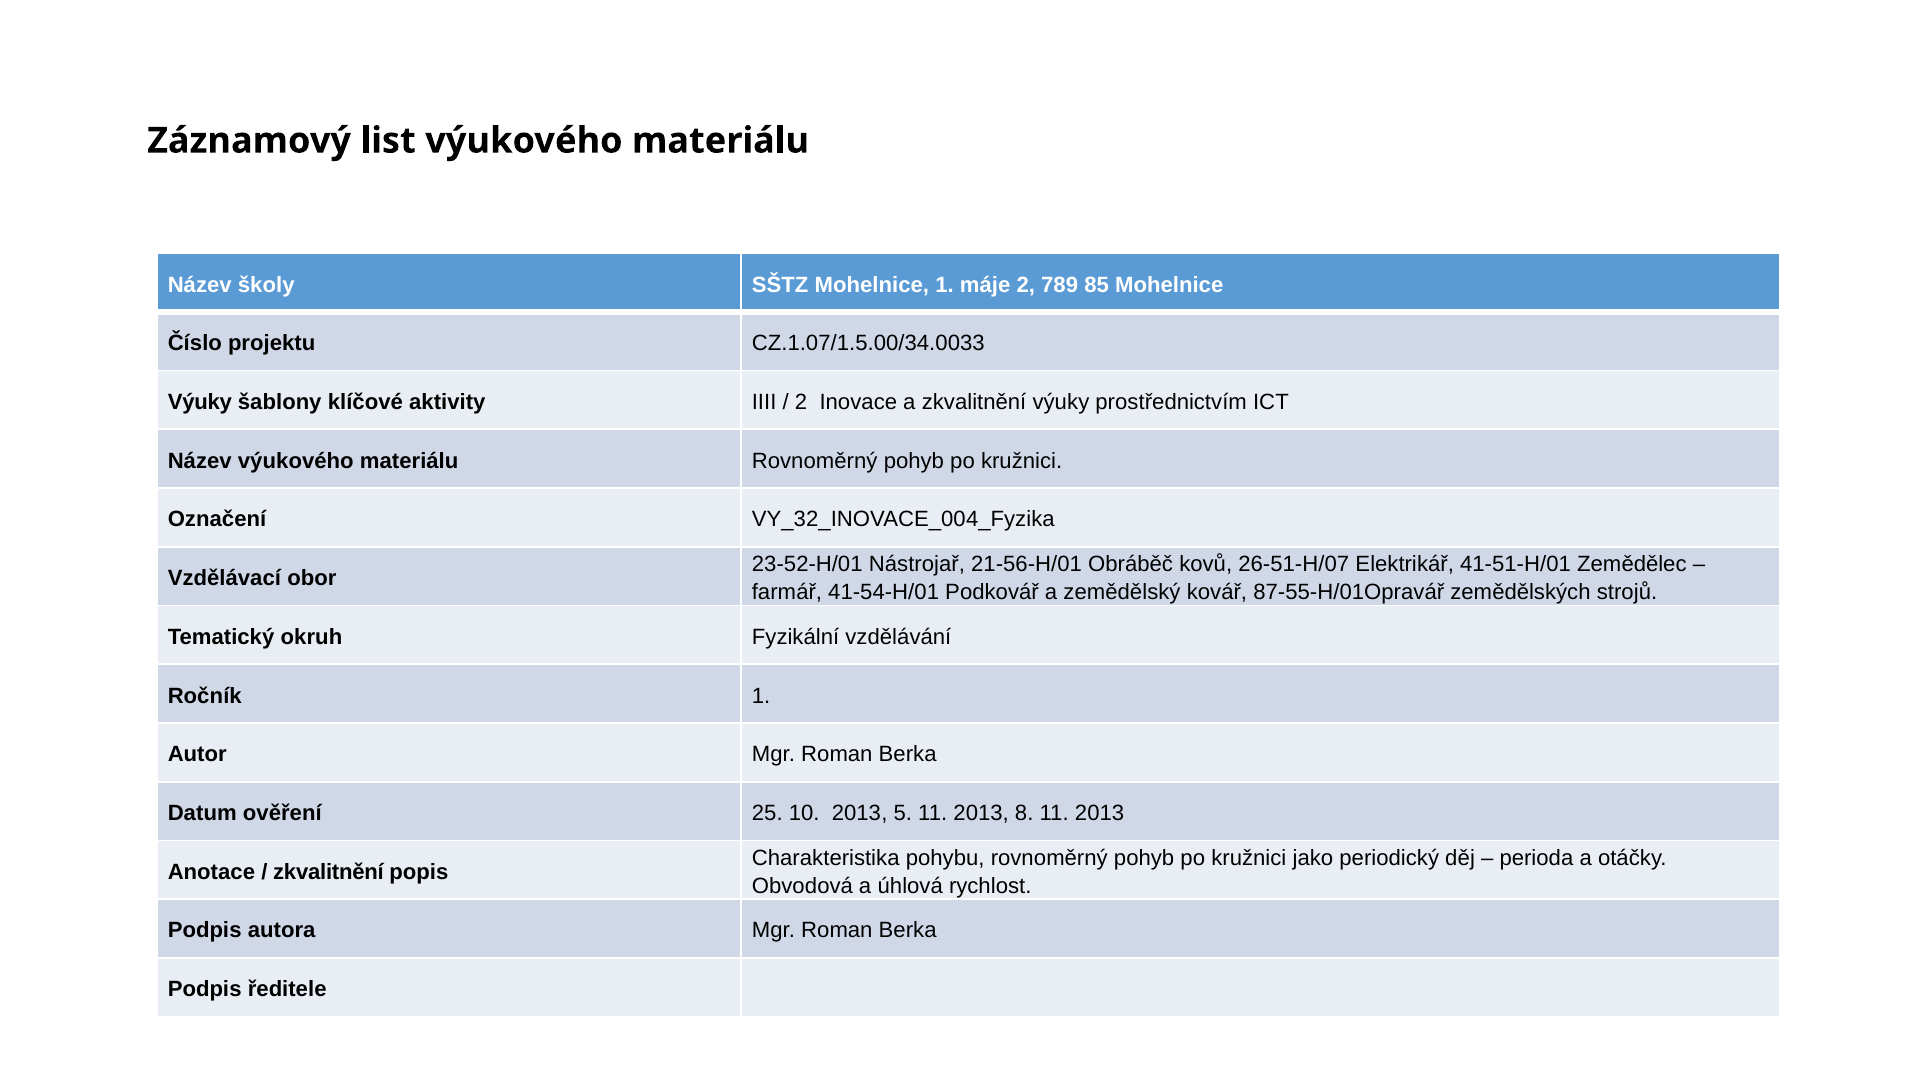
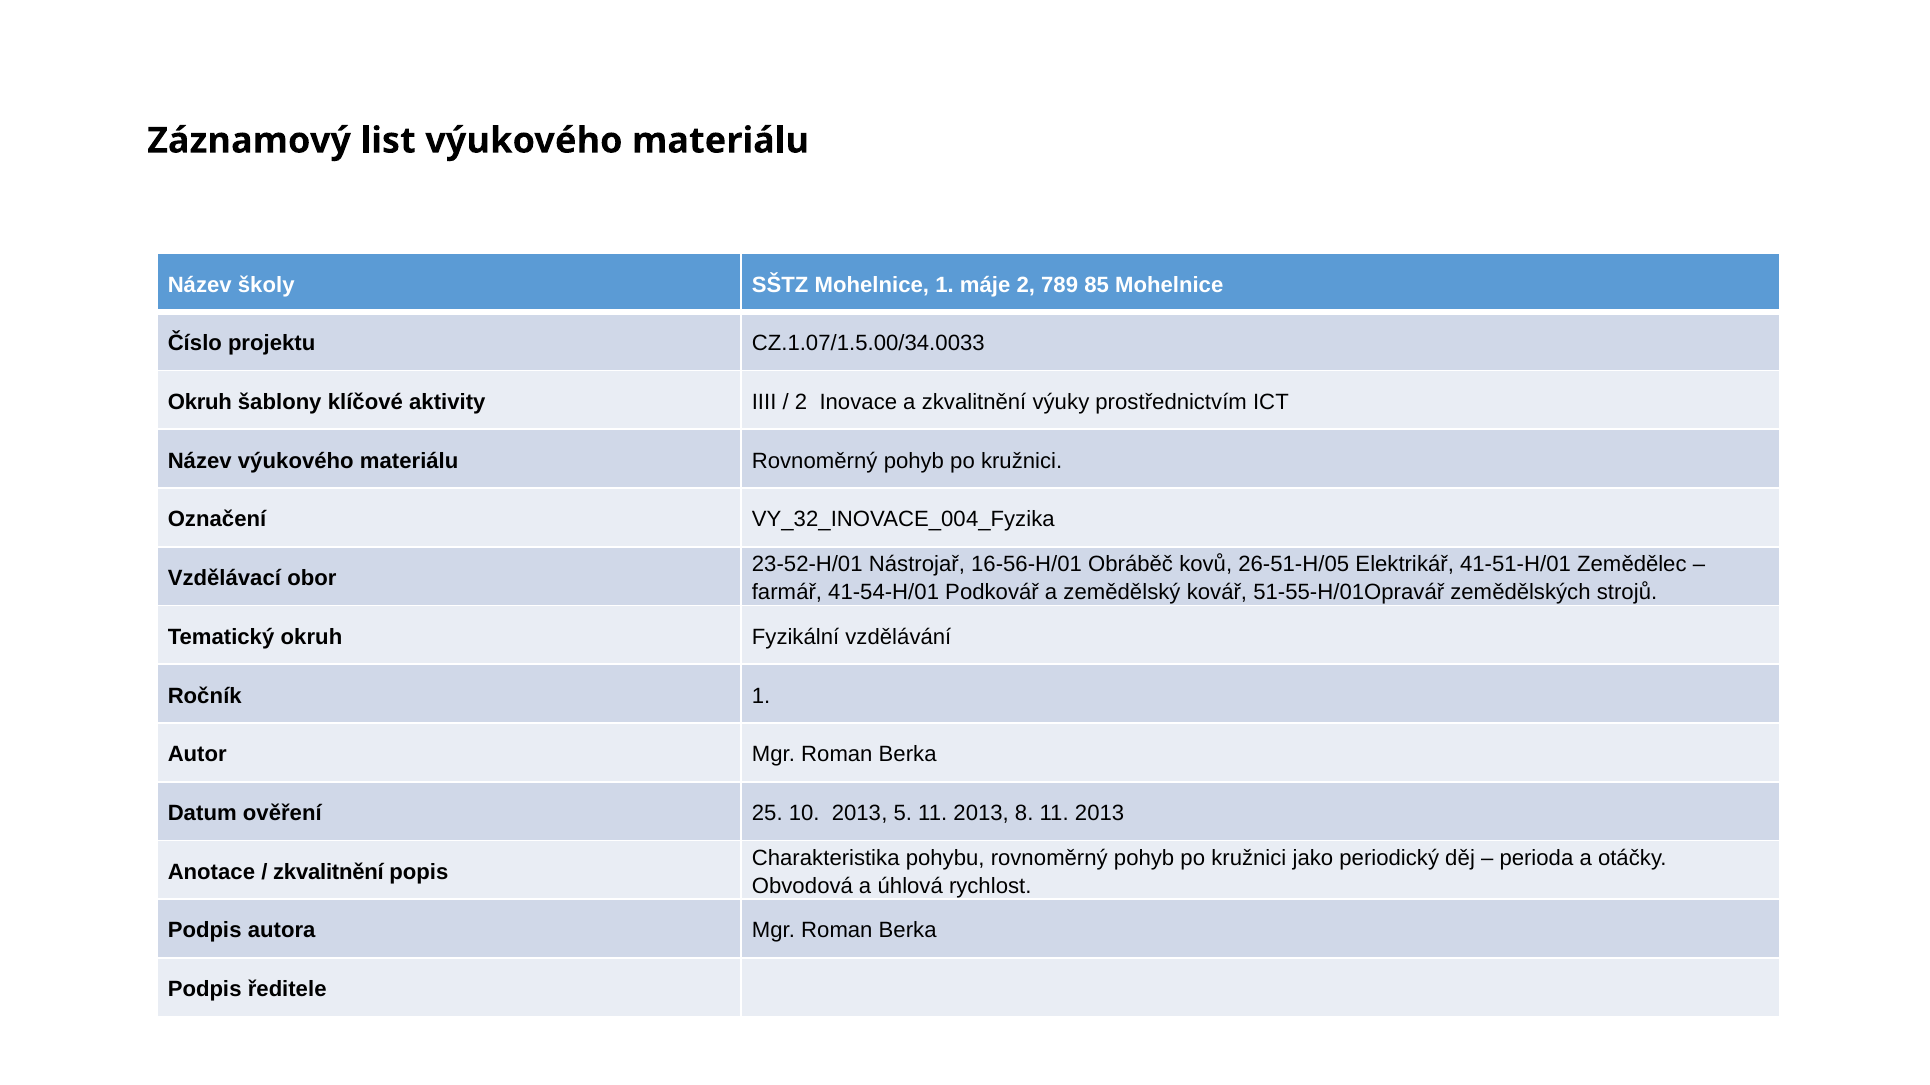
Výuky: Výuky -> Okruh (200, 402)
21-56-H/01: 21-56-H/01 -> 16-56-H/01 (1027, 565)
26-51-H/07: 26-51-H/07 -> 26-51-H/05 (1294, 565)
87-55-H/01Opravář: 87-55-H/01Opravář -> 51-55-H/01Opravář (1349, 593)
